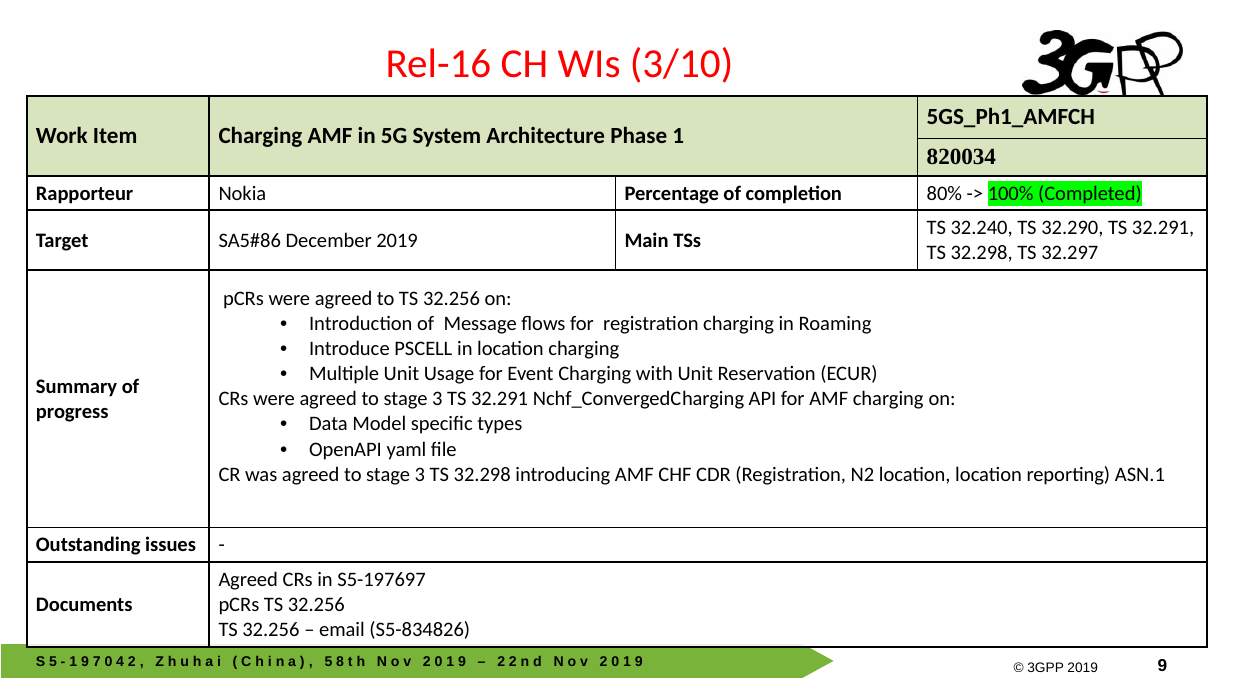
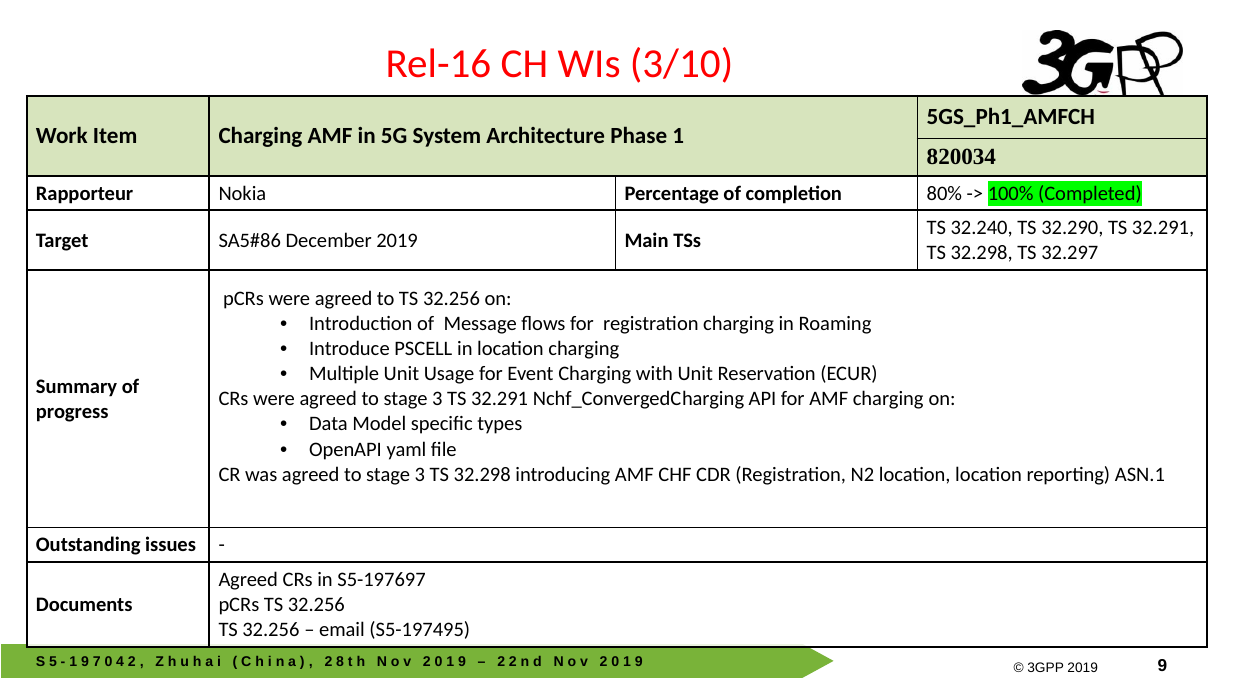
S5-834826: S5-834826 -> S5-197495 (420, 630)
5: 5 -> 2 (328, 661)
